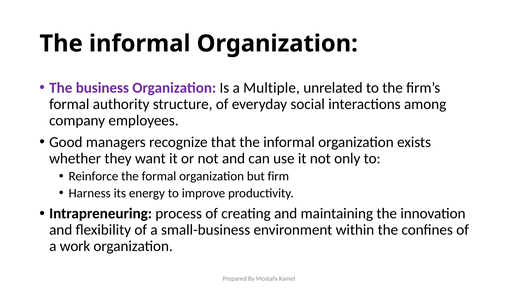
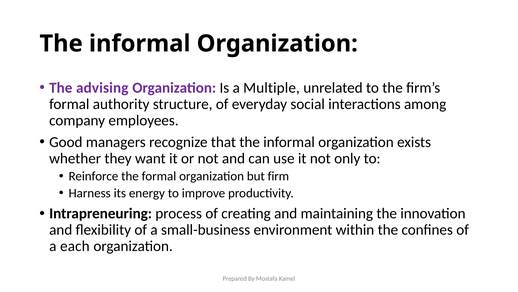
business: business -> advising (102, 88)
work: work -> each (75, 246)
